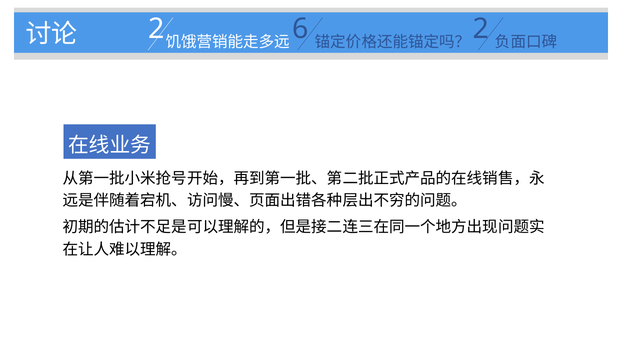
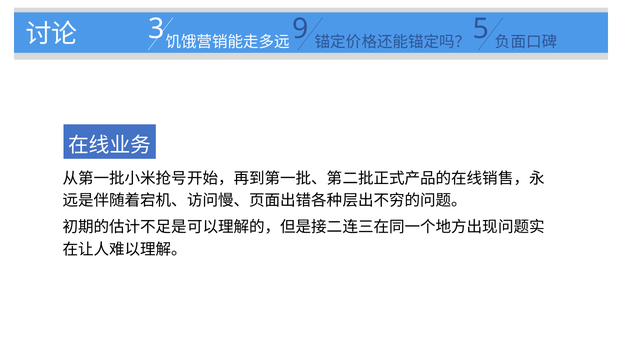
2: 2 -> 3 (156, 29)
6: 6 -> 9 (300, 29)
2: 2 -> 5 (481, 29)
